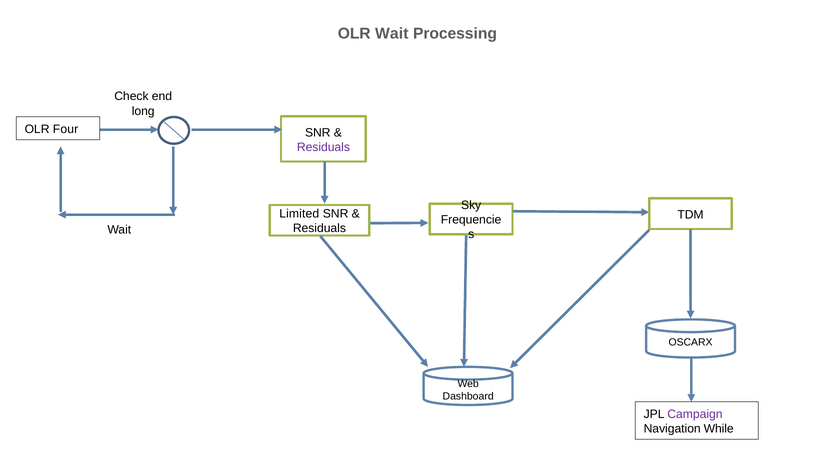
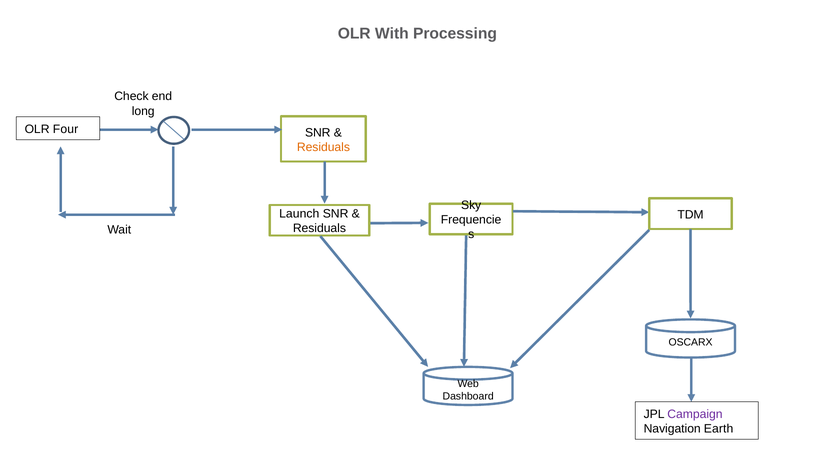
OLR Wait: Wait -> With (392, 34)
Residuals colour: purple -> orange (323, 147)
Limited: Limited -> Launch (299, 214)
While: While -> Earth (719, 429)
